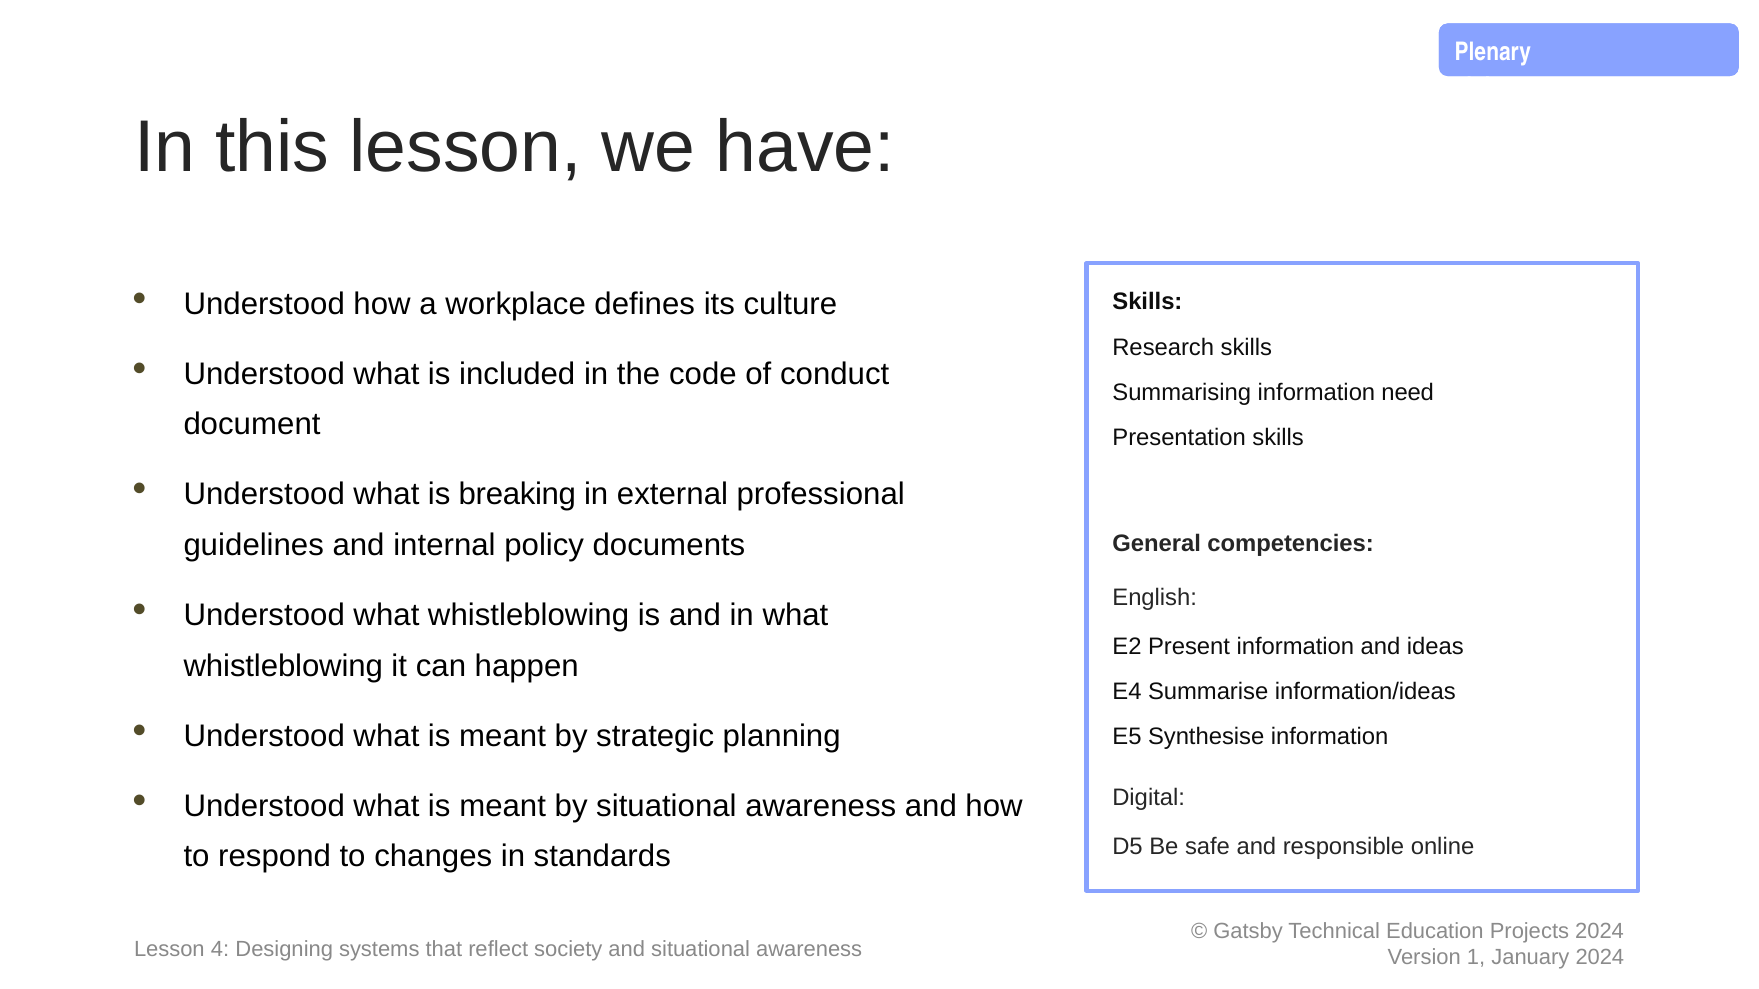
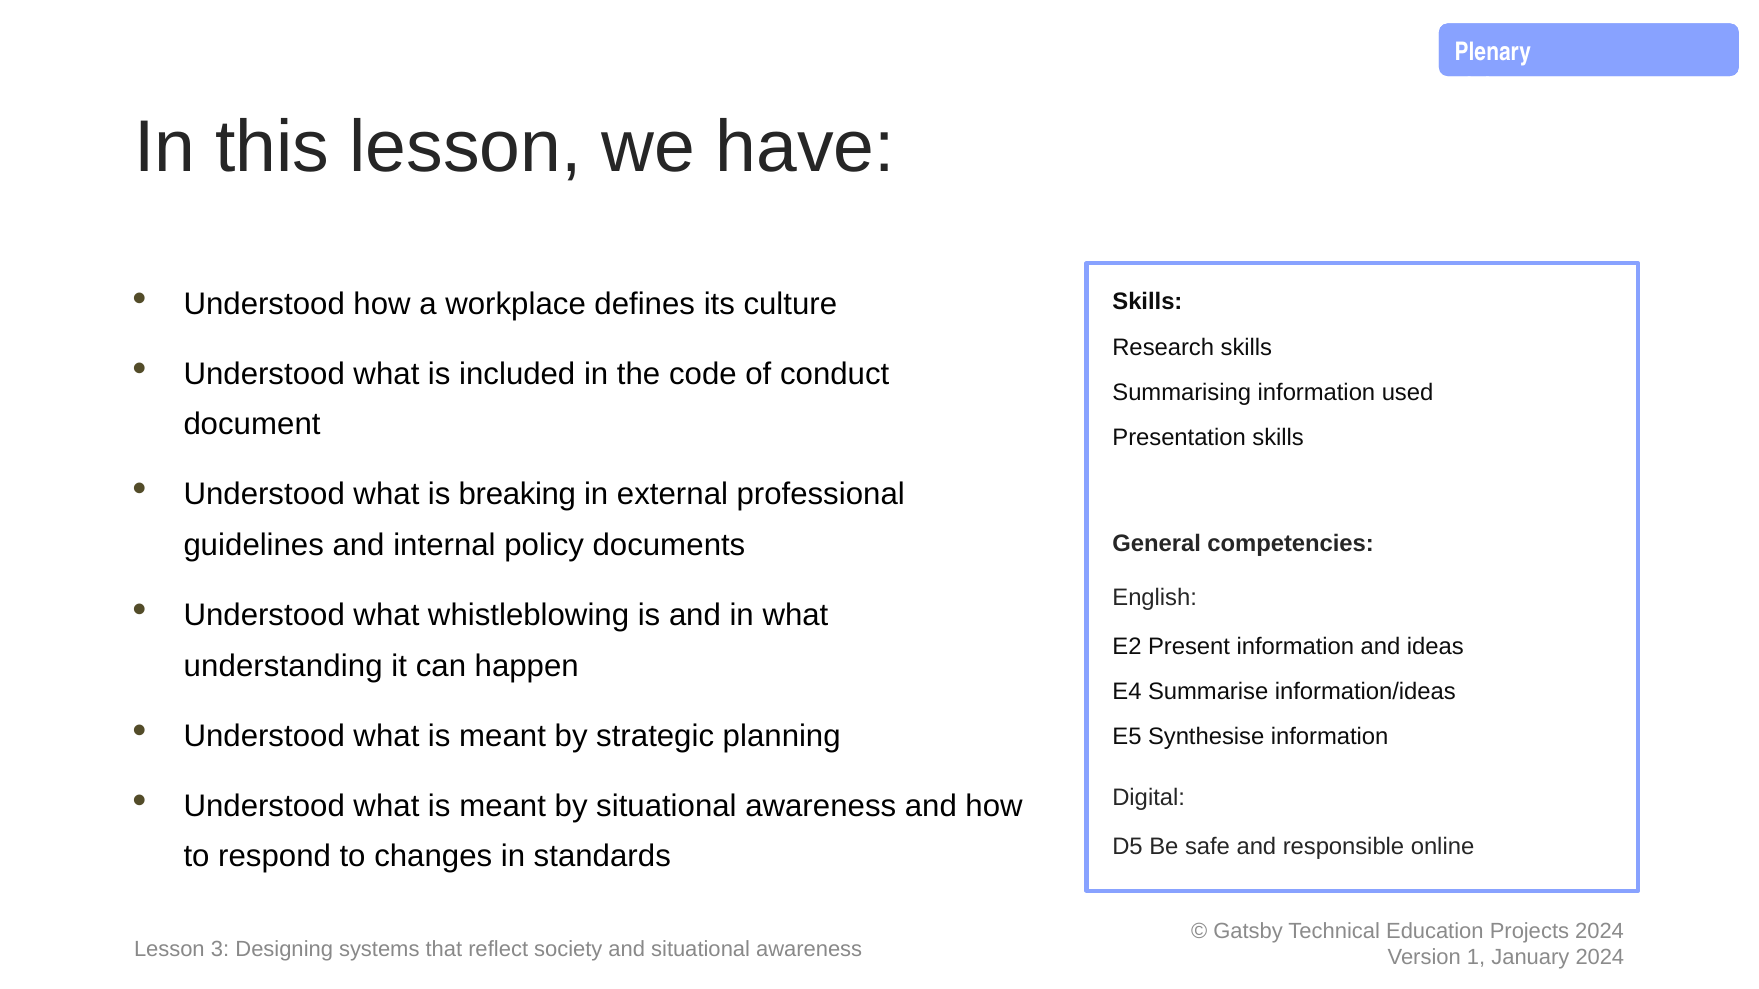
need: need -> used (1408, 393)
whistleblowing: whistleblowing -> understanding (283, 666)
4: 4 -> 3 (220, 949)
